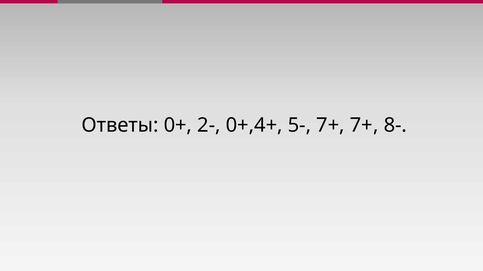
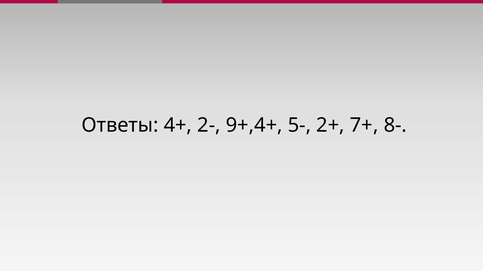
0+: 0+ -> 4+ (178, 126)
0+,4+: 0+,4+ -> 9+,4+ (254, 126)
5- 7+: 7+ -> 2+ (330, 126)
